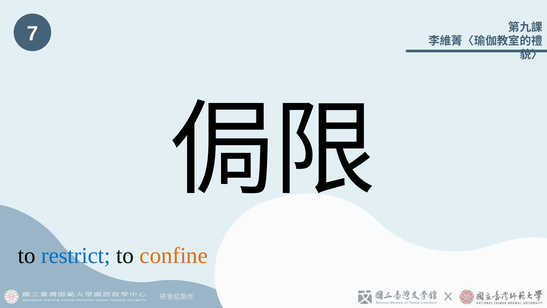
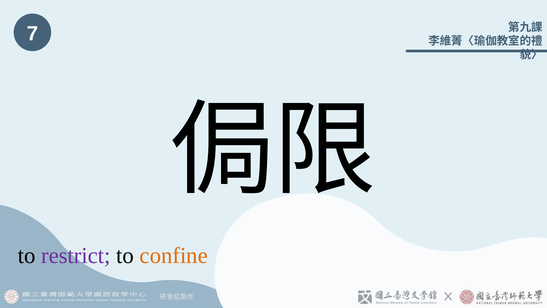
restrict colour: blue -> purple (76, 255)
